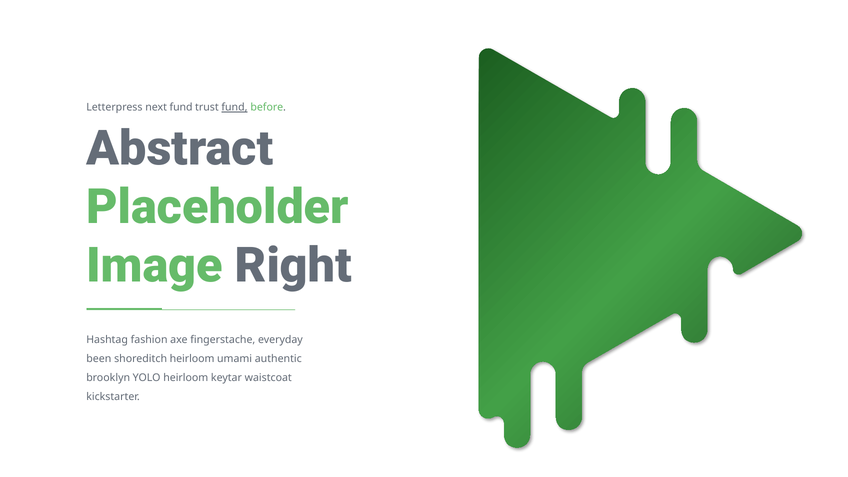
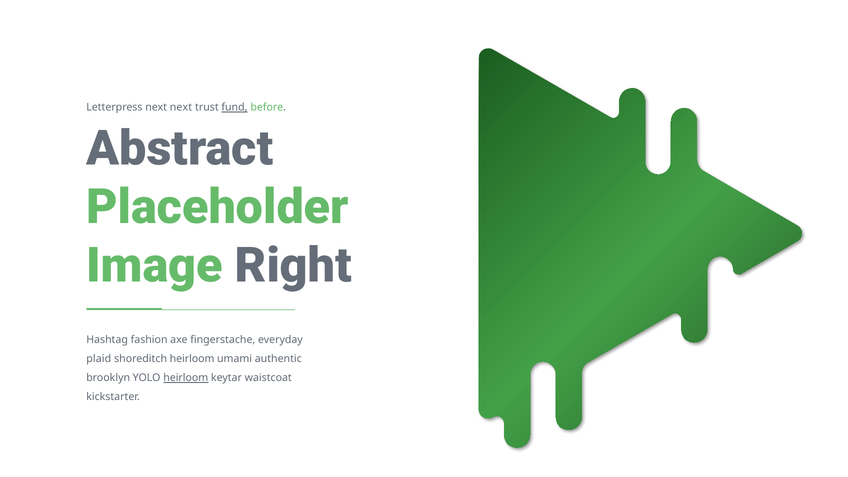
next fund: fund -> next (181, 107)
been: been -> plaid (99, 359)
heirloom underline: none -> present (186, 378)
